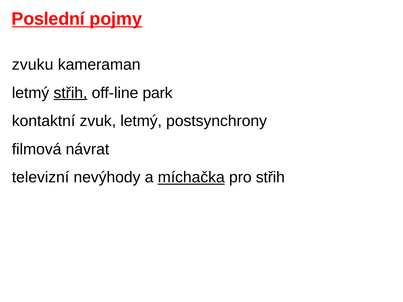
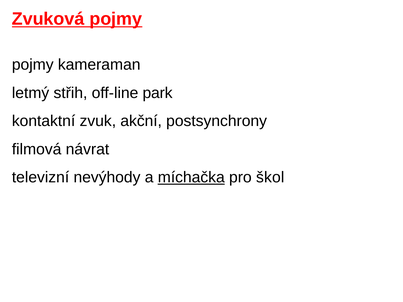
Poslední: Poslední -> Zvuková (48, 19)
zvuku: zvuku -> pojmy (33, 65)
střih underline: present -> none (70, 93)
zvuk letmý: letmý -> akční (141, 121)
pro střih: střih -> škol (270, 178)
